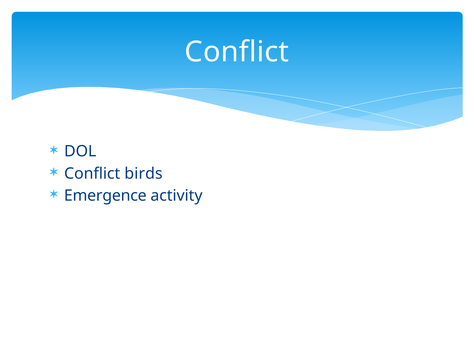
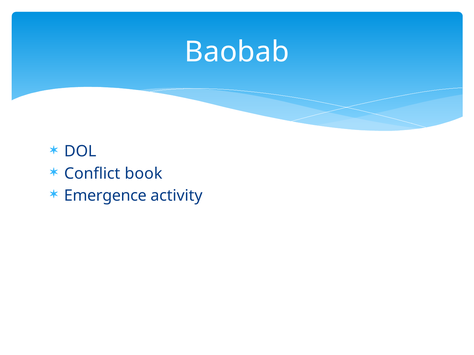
Conflict: Conflict -> Baobab (237, 52)
birds: birds -> book (144, 174)
